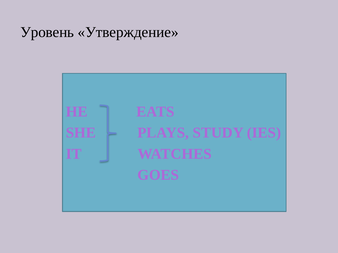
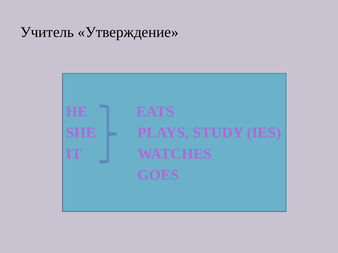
Уровень: Уровень -> Учитель (47, 32)
